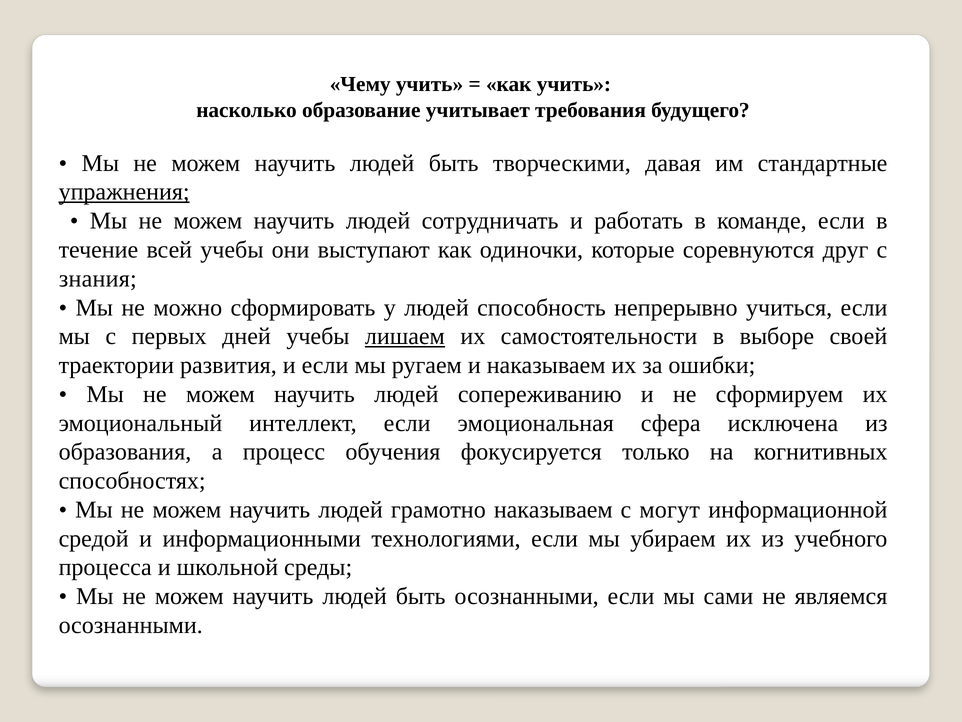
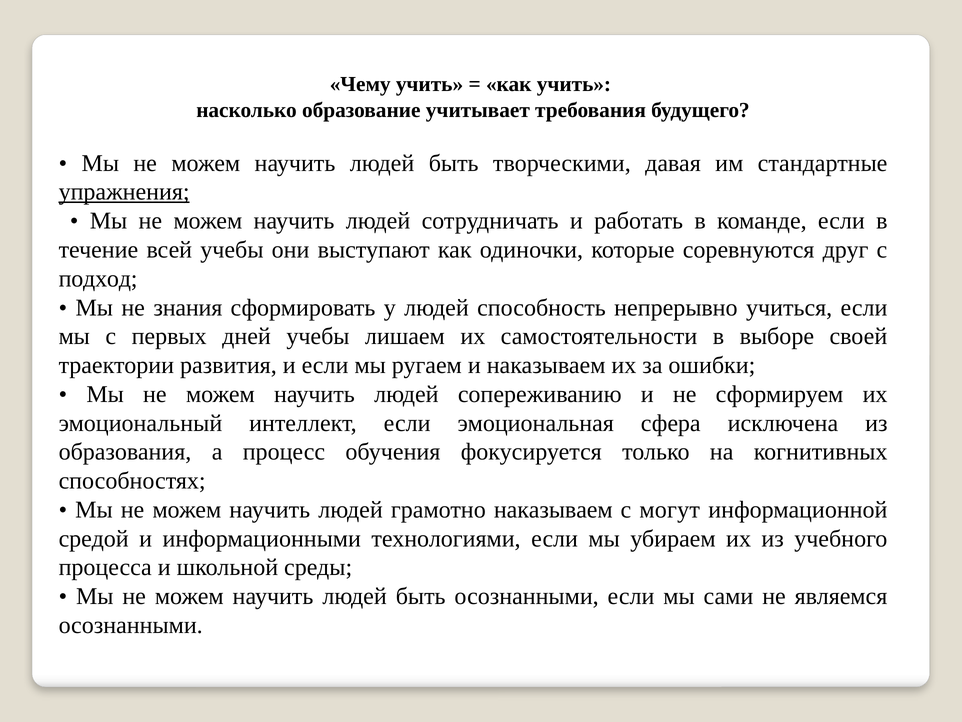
знания: знания -> подход (98, 279)
можно: можно -> знания (188, 307)
лишаем underline: present -> none (405, 336)
